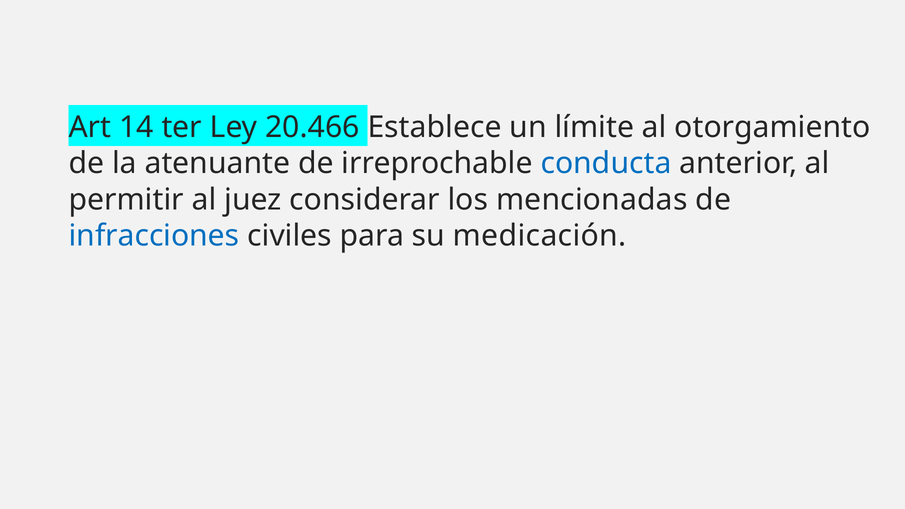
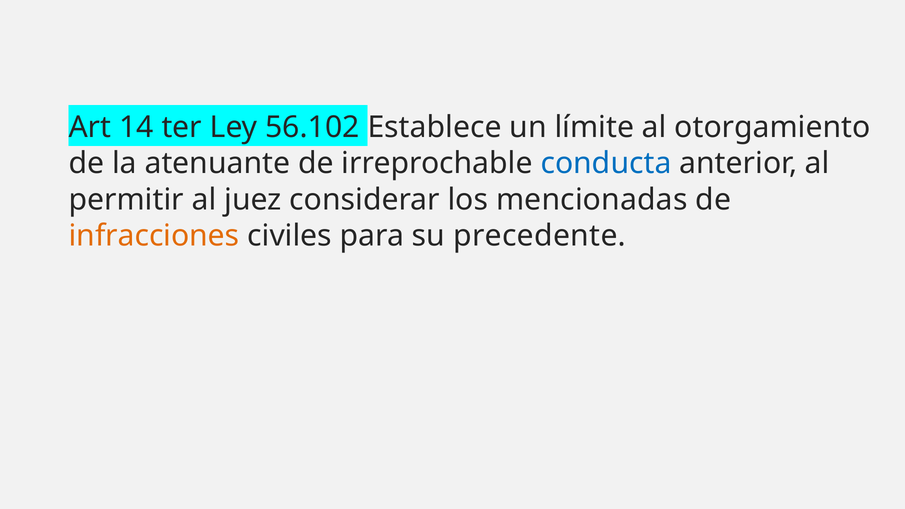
20.466: 20.466 -> 56.102 (312, 127)
infracciones colour: blue -> orange (154, 236)
medicación: medicación -> precedente (540, 236)
